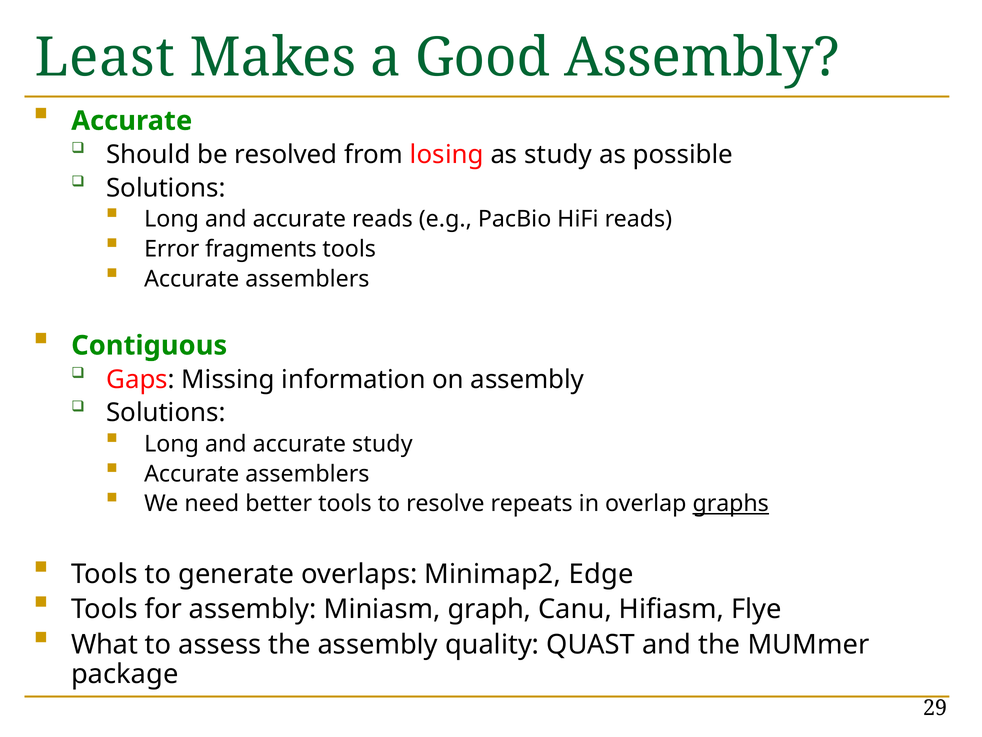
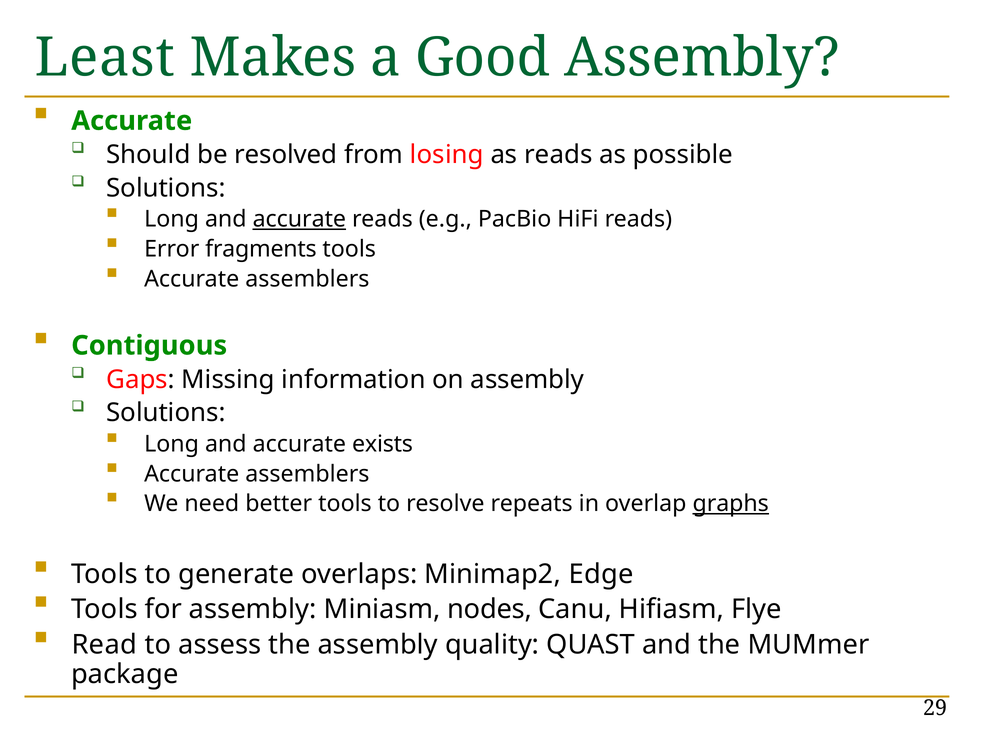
as study: study -> reads (558, 155)
accurate underline: none -> present (299, 219)
accurate study: study -> exists (383, 444)
graph: graph -> nodes (490, 609)
What: What -> Read (104, 644)
